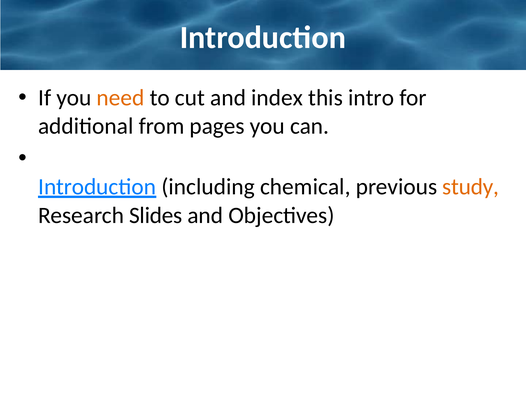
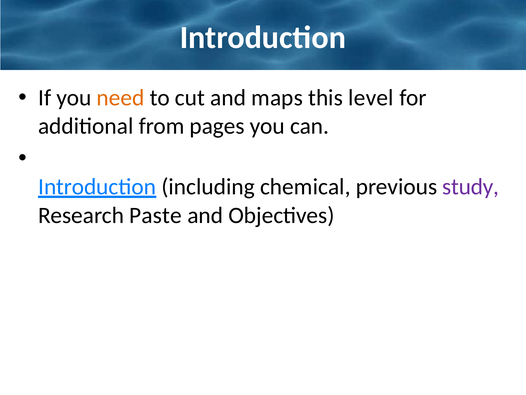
index: index -> maps (277, 98)
intro: intro -> level (371, 98)
study colour: orange -> purple (471, 187)
Slides: Slides -> Paste (156, 215)
